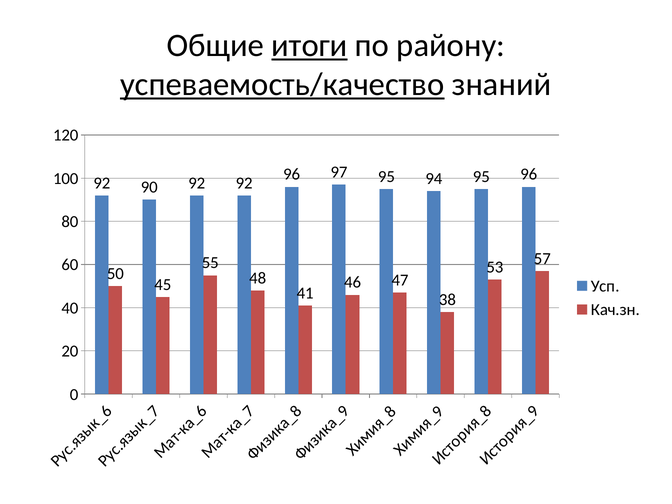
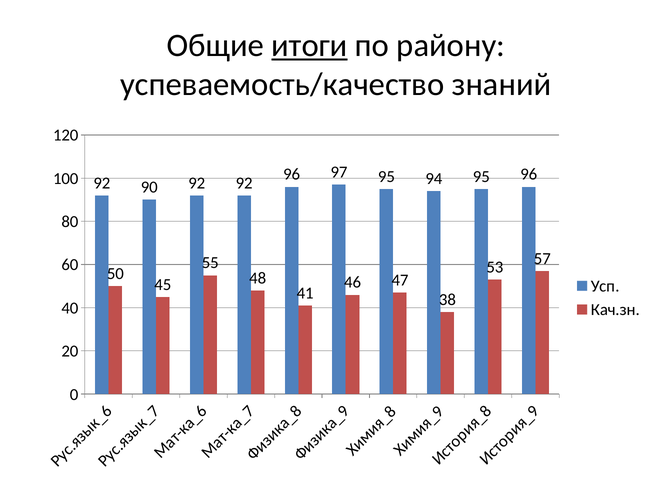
успеваемость/качество underline: present -> none (282, 85)
